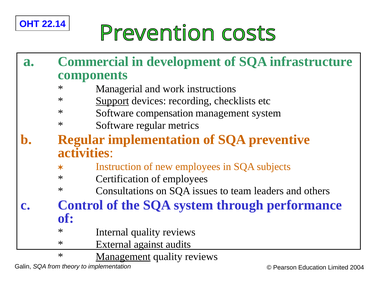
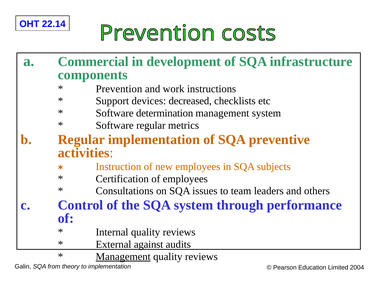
Managerial: Managerial -> Prevention (119, 89)
Support underline: present -> none (112, 101)
recording: recording -> decreased (190, 101)
compensation: compensation -> determination (165, 113)
